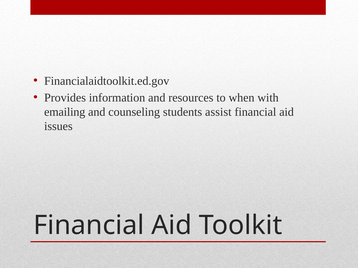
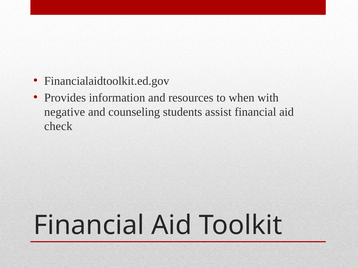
emailing: emailing -> negative (65, 112)
issues: issues -> check (58, 126)
